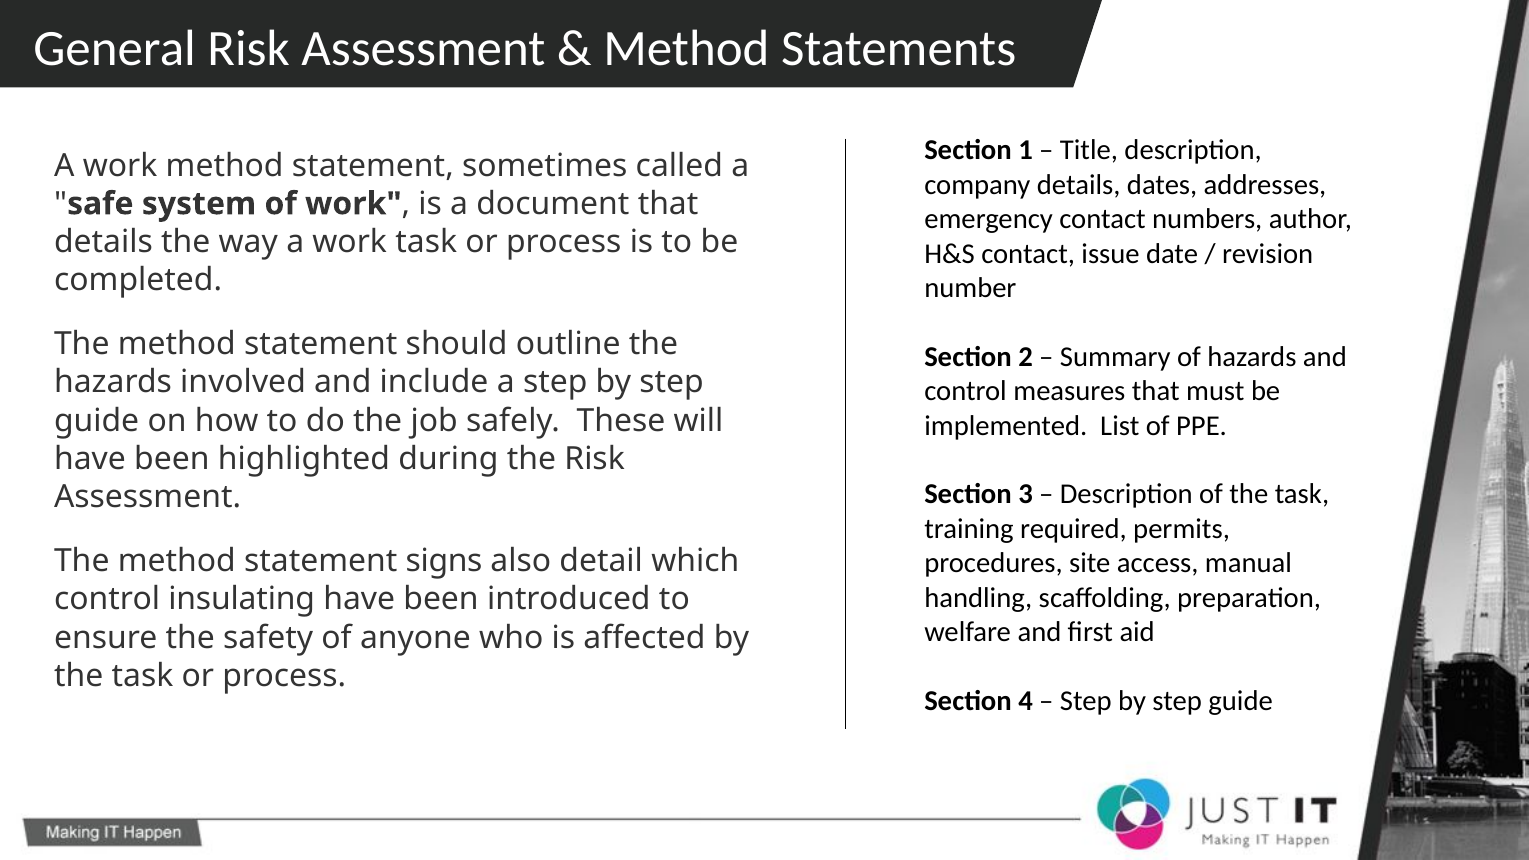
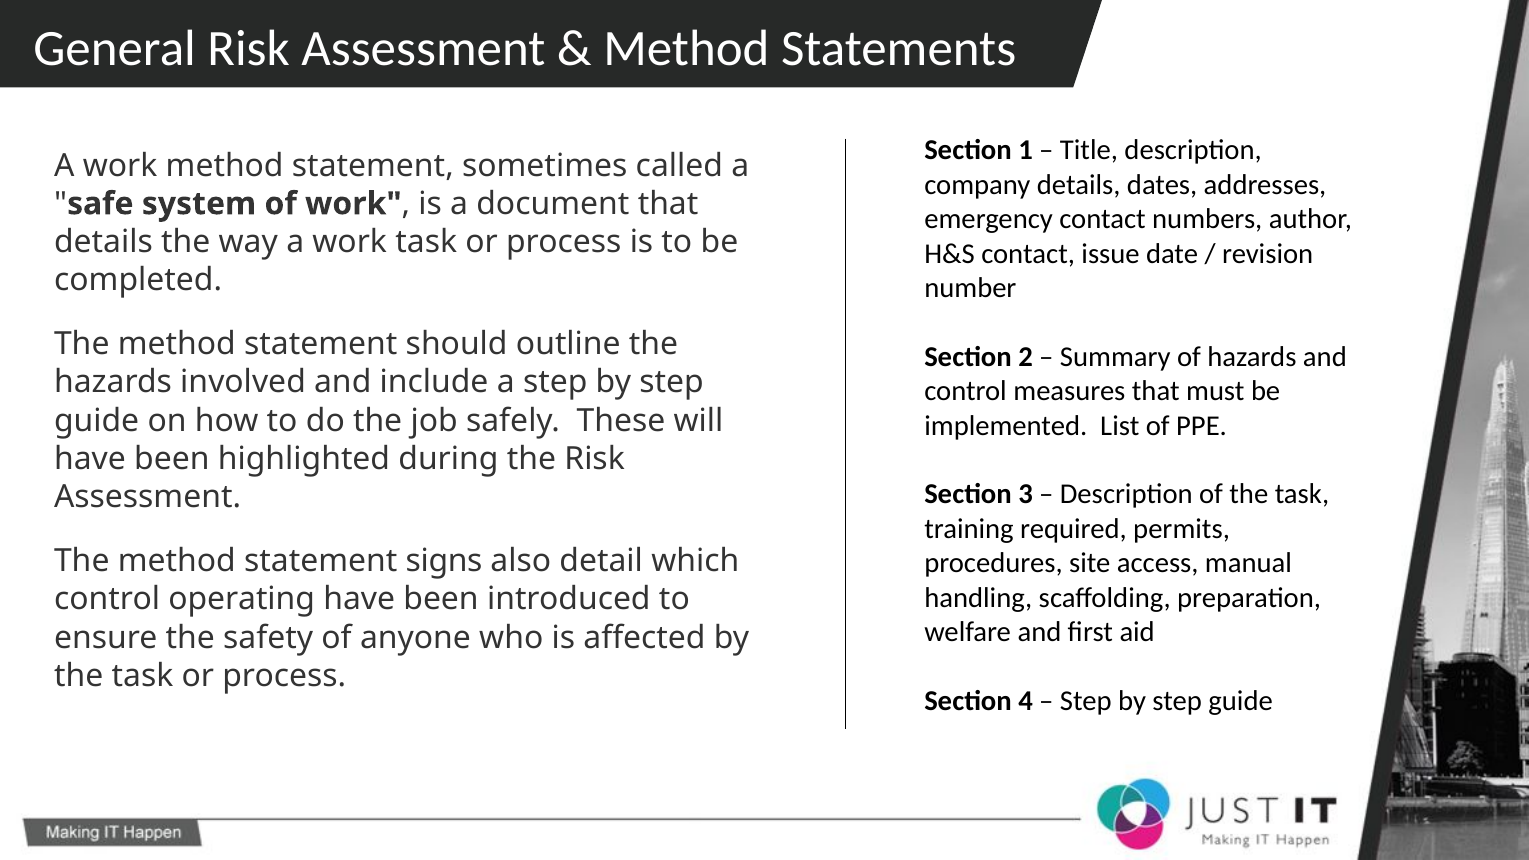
insulating: insulating -> operating (242, 599)
